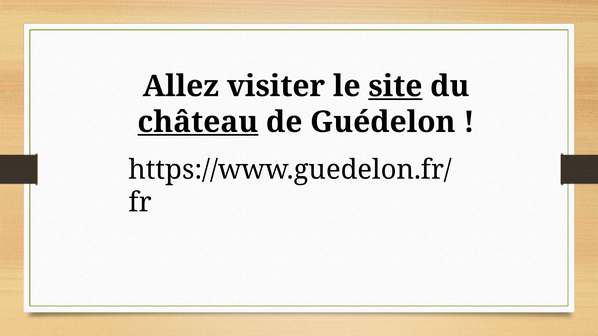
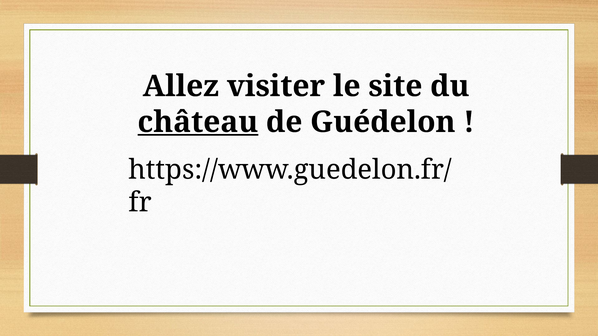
site underline: present -> none (395, 86)
